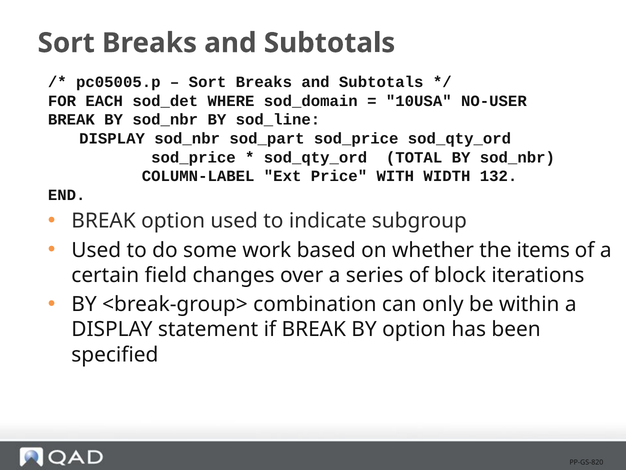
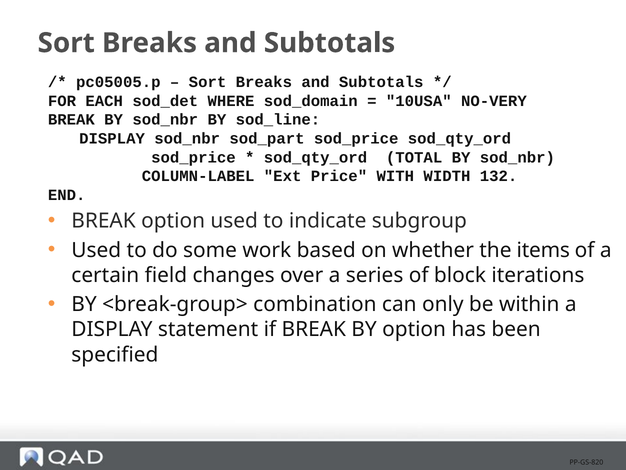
NO-USER: NO-USER -> NO-VERY (494, 101)
